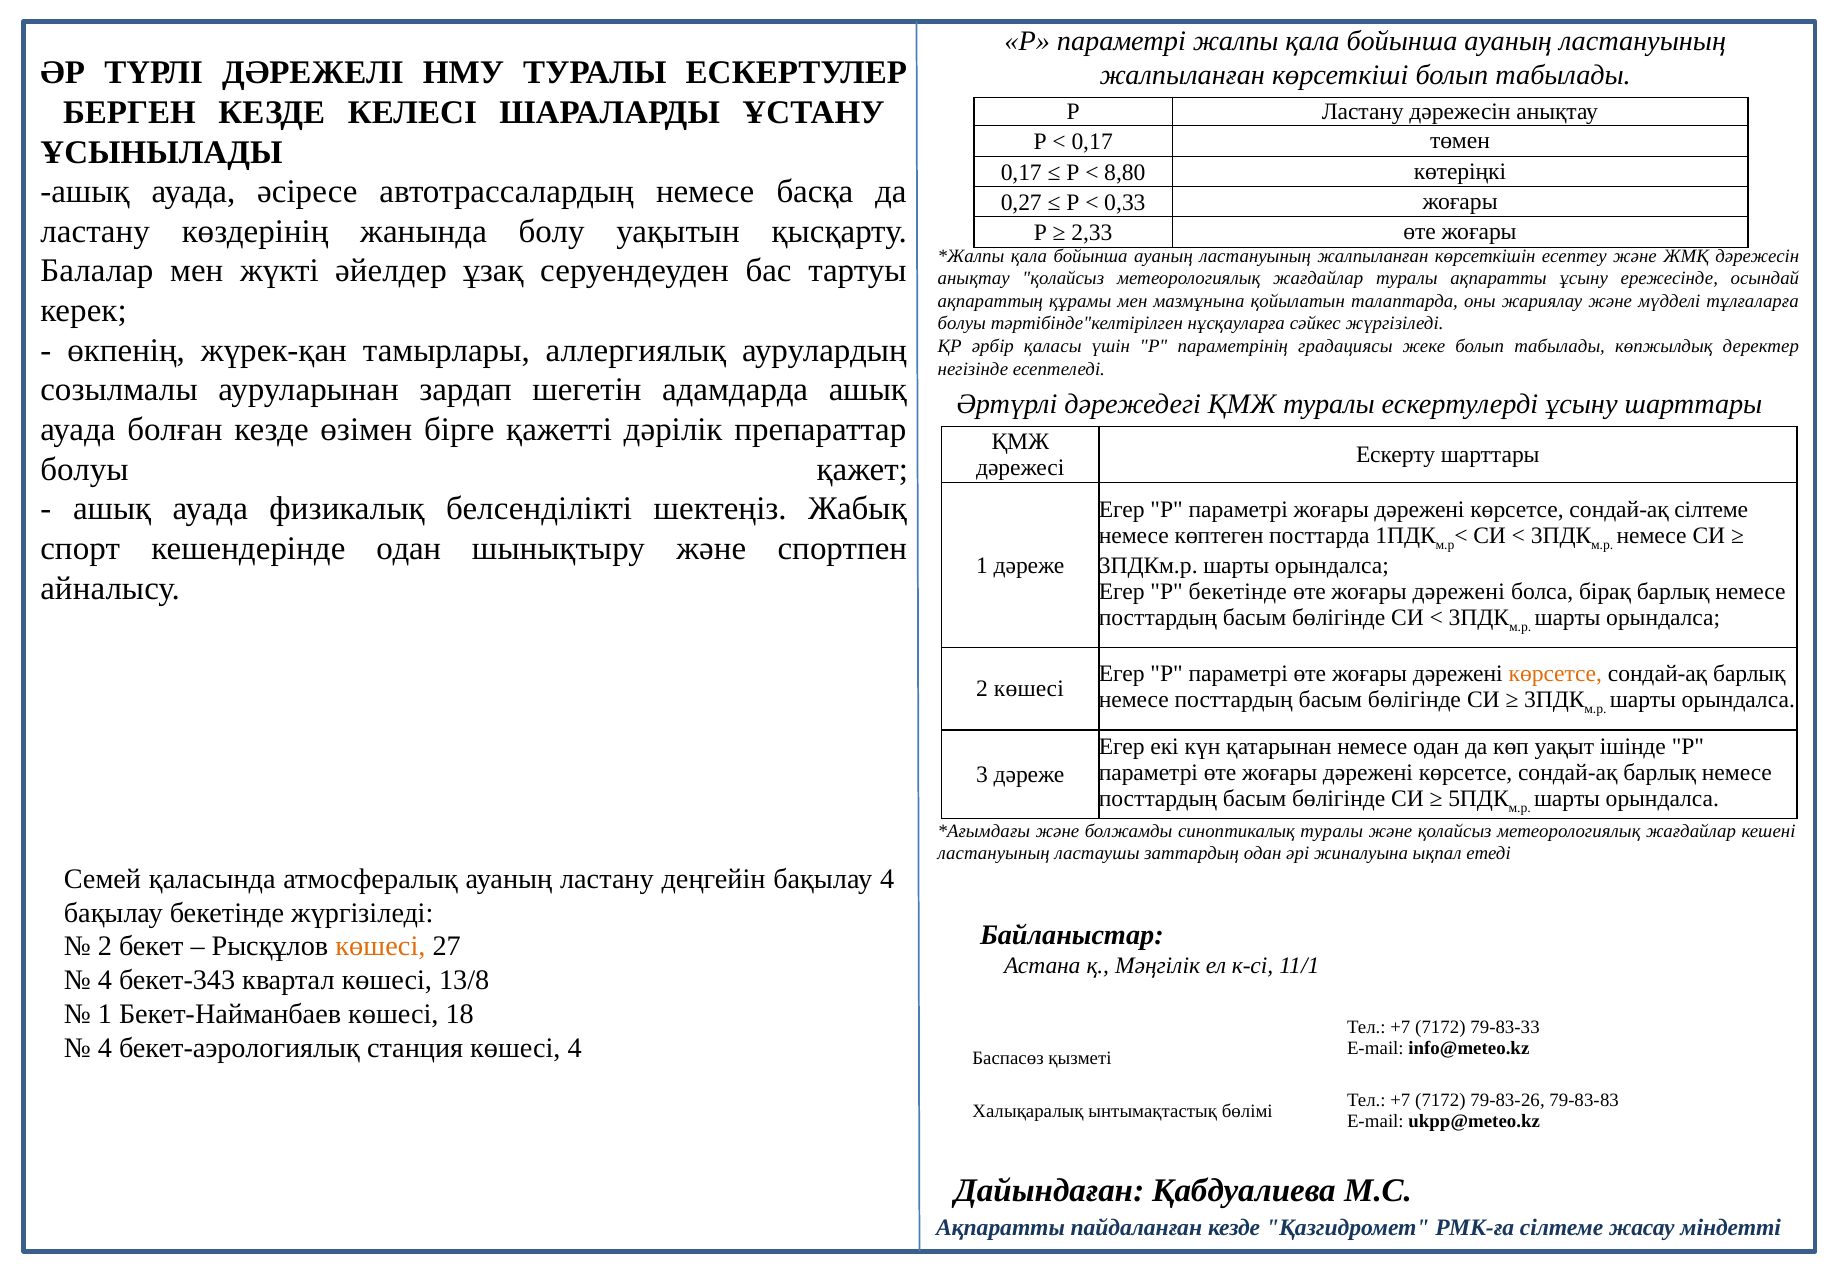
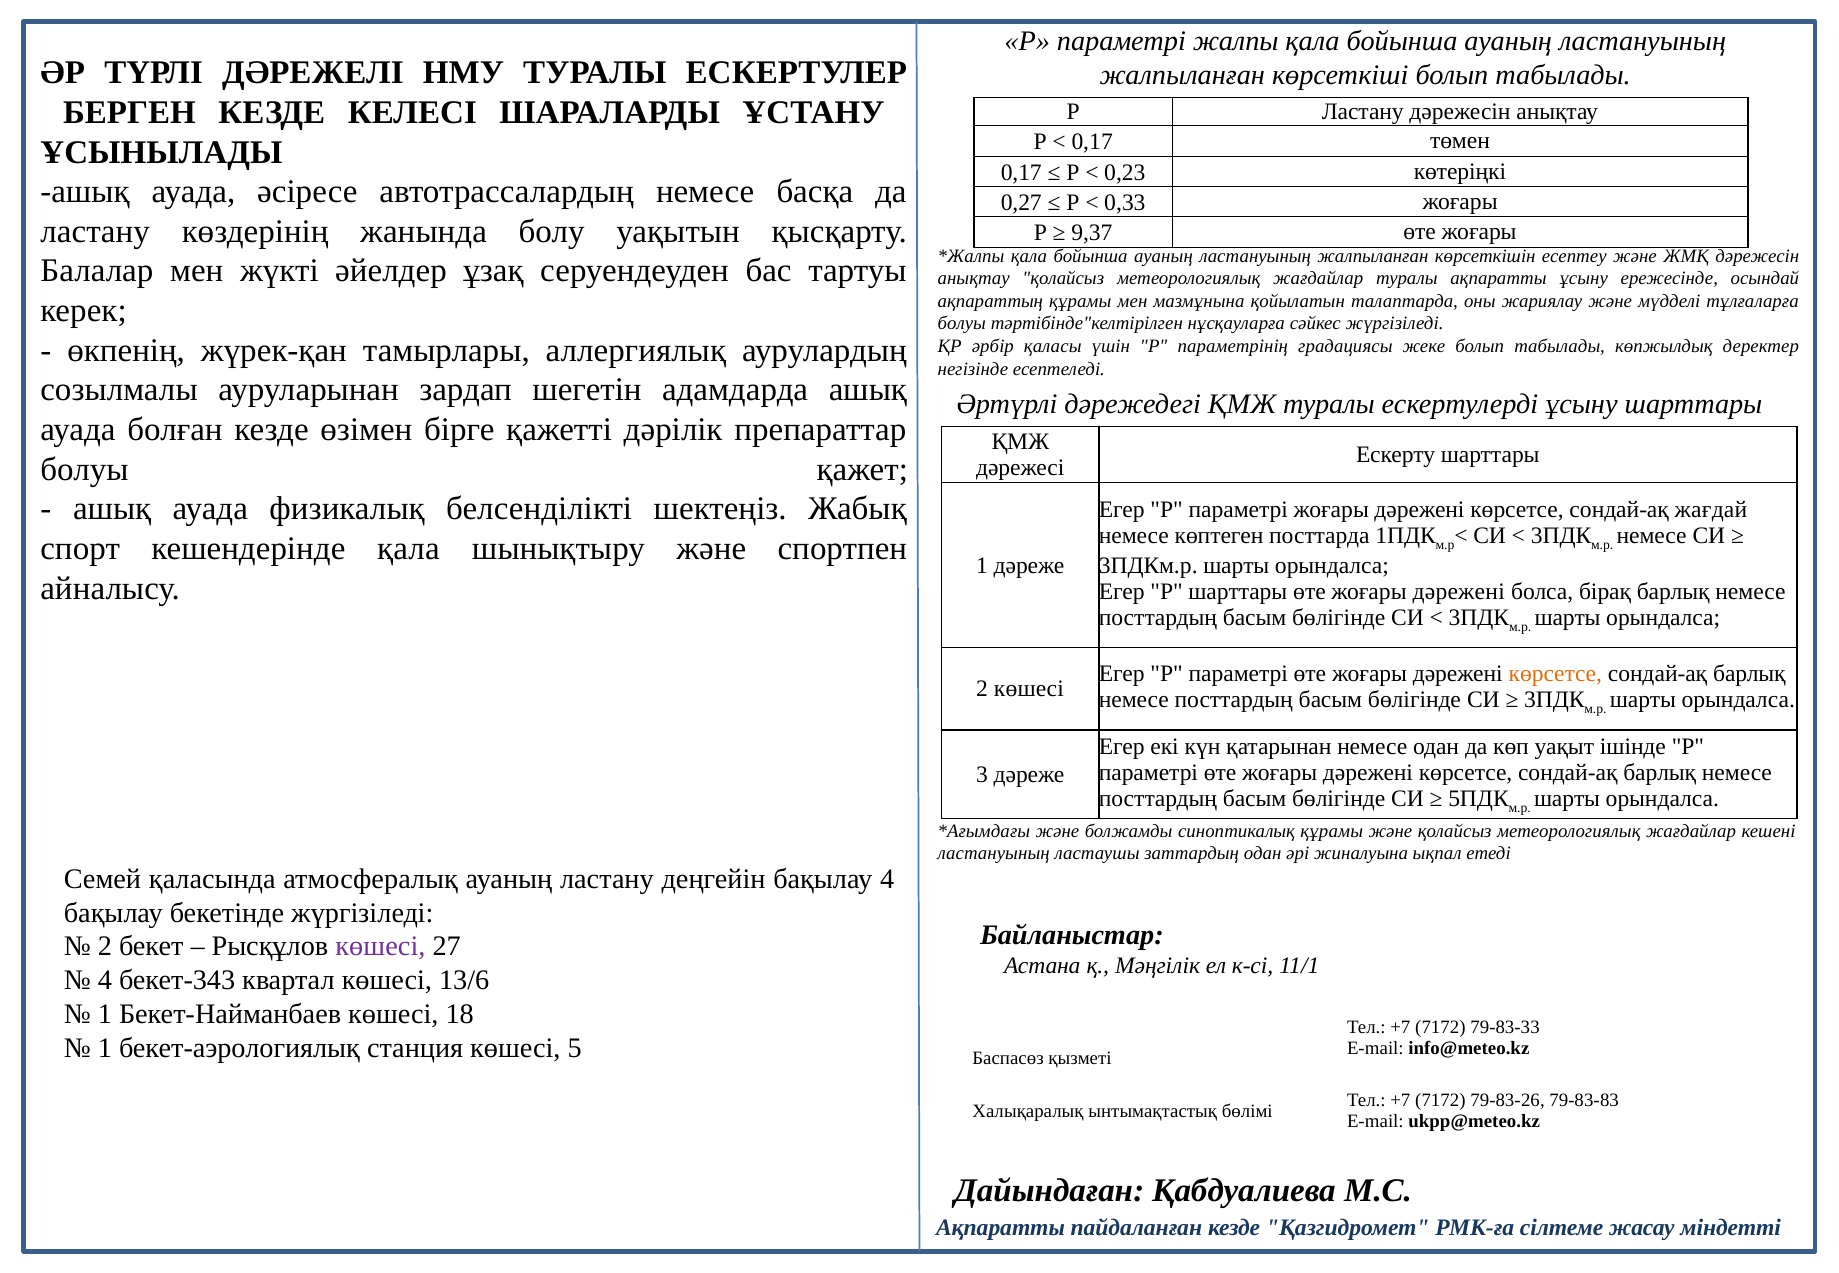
8,80: 8,80 -> 0,23 (1125, 172)
2,33: 2,33 -> 9,37 (1092, 233)
сондай-ақ сілтеме: сілтеме -> жағдай (1711, 510)
кешендерінде одан: одан -> қала (408, 549)
P бекетінде: бекетінде -> шарттары (1238, 591)
синоптикалық туралы: туралы -> құрамы (1332, 831)
көшесі colour: orange -> purple (380, 947)
13/8: 13/8 -> 13/6 (464, 981)
4: 4 -> 1 (105, 1049)
көшесі 4: 4 -> 5 (575, 1049)
